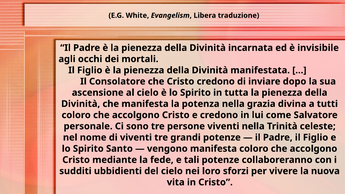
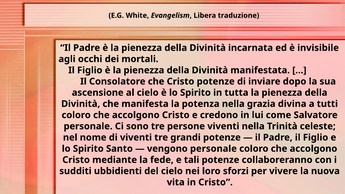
Cristo credono: credono -> potenze (216, 81)
vengono manifesta: manifesta -> personale (213, 149)
